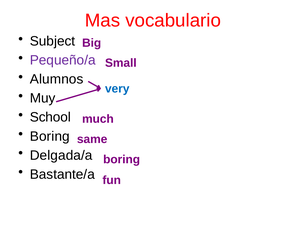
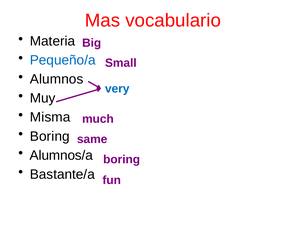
Subject: Subject -> Materia (53, 41)
Pequeño/a colour: purple -> blue (63, 60)
School: School -> Misma (50, 118)
Delgada/a: Delgada/a -> Alumnos/a (61, 156)
